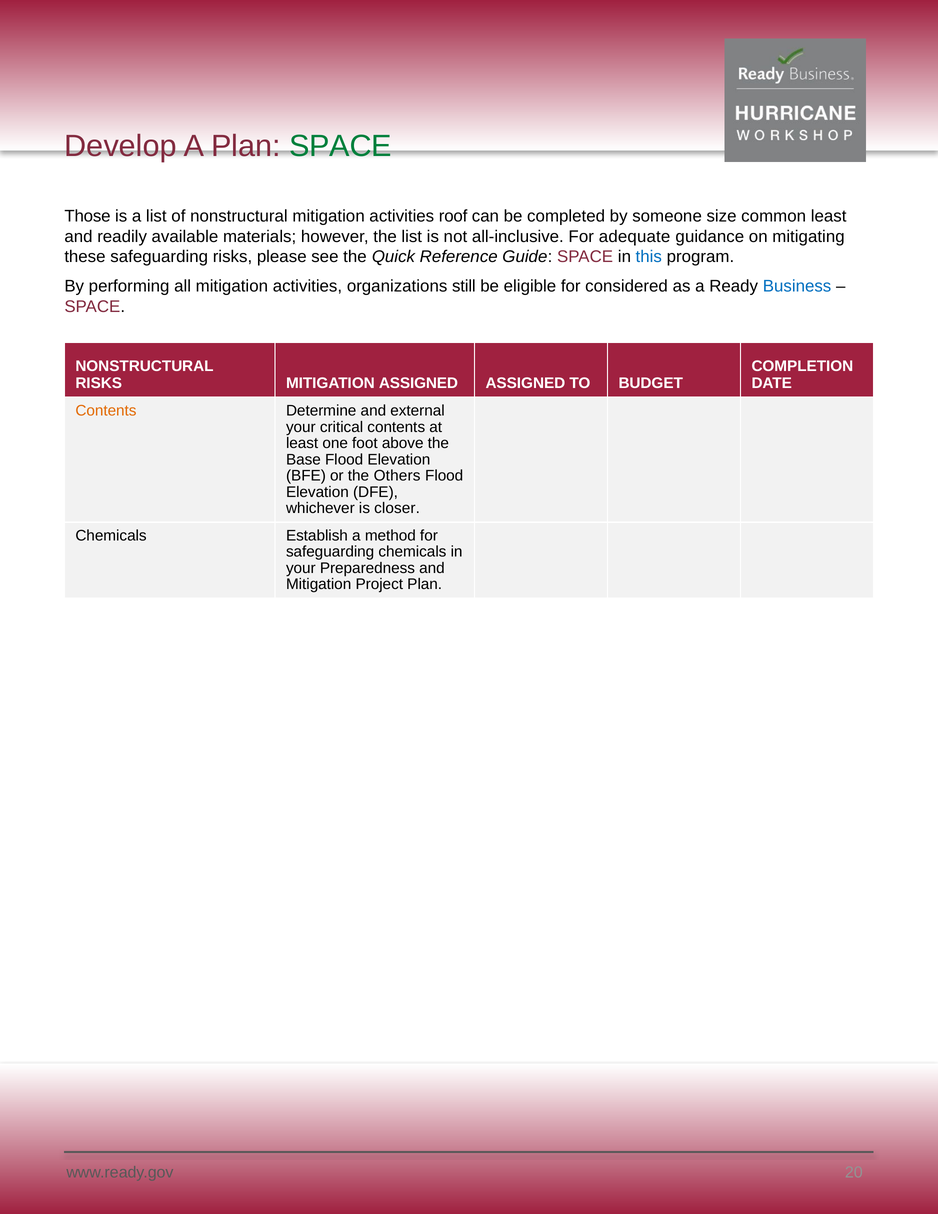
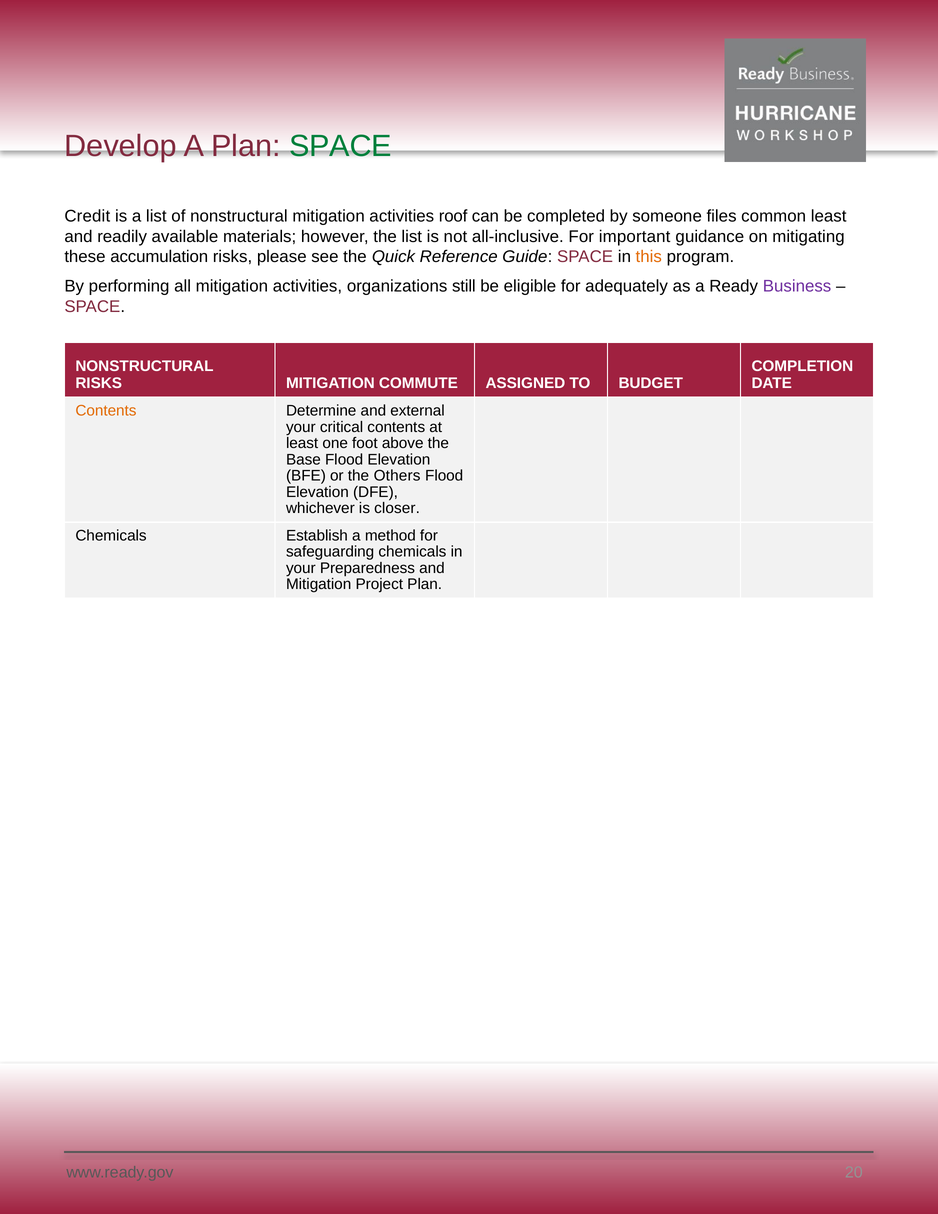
Those: Those -> Credit (87, 216)
size: size -> files (722, 216)
adequate: adequate -> important (635, 237)
these safeguarding: safeguarding -> accumulation (159, 257)
this colour: blue -> orange (649, 257)
considered: considered -> adequately (627, 286)
Business colour: blue -> purple (797, 286)
MITIGATION ASSIGNED: ASSIGNED -> COMMUTE (418, 383)
